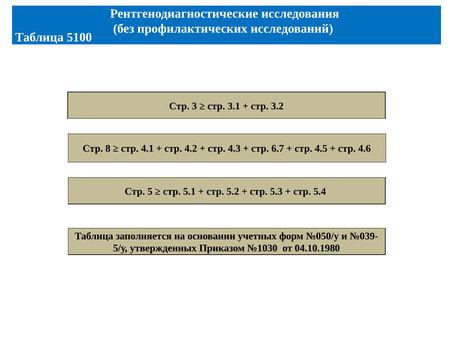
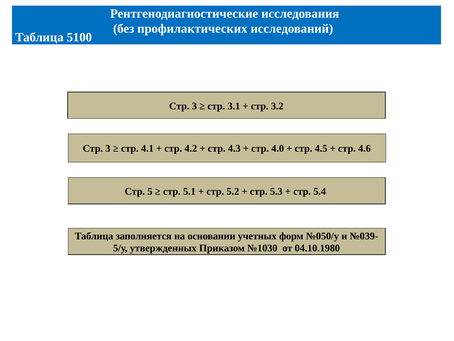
8: 8 -> 3 (108, 148)
6.7: 6.7 -> 4.0 (278, 148)
